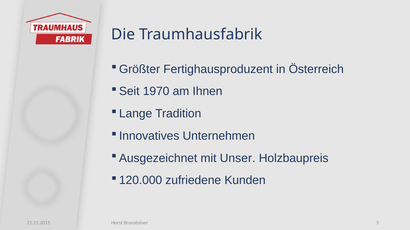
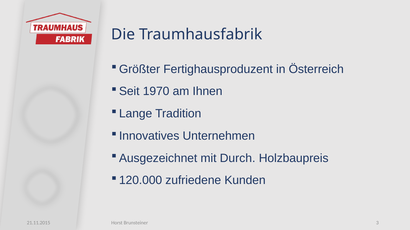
Unser: Unser -> Durch (238, 159)
